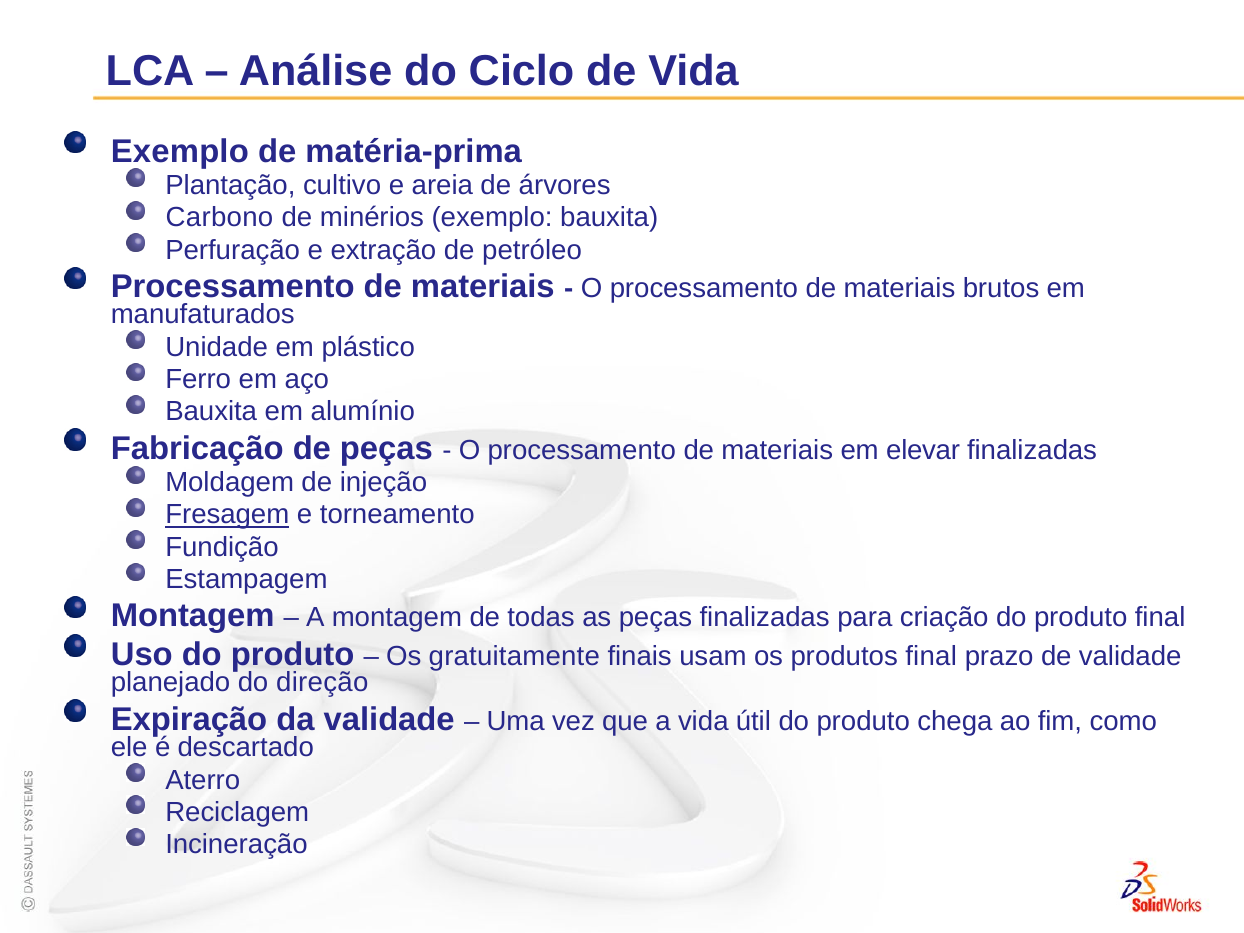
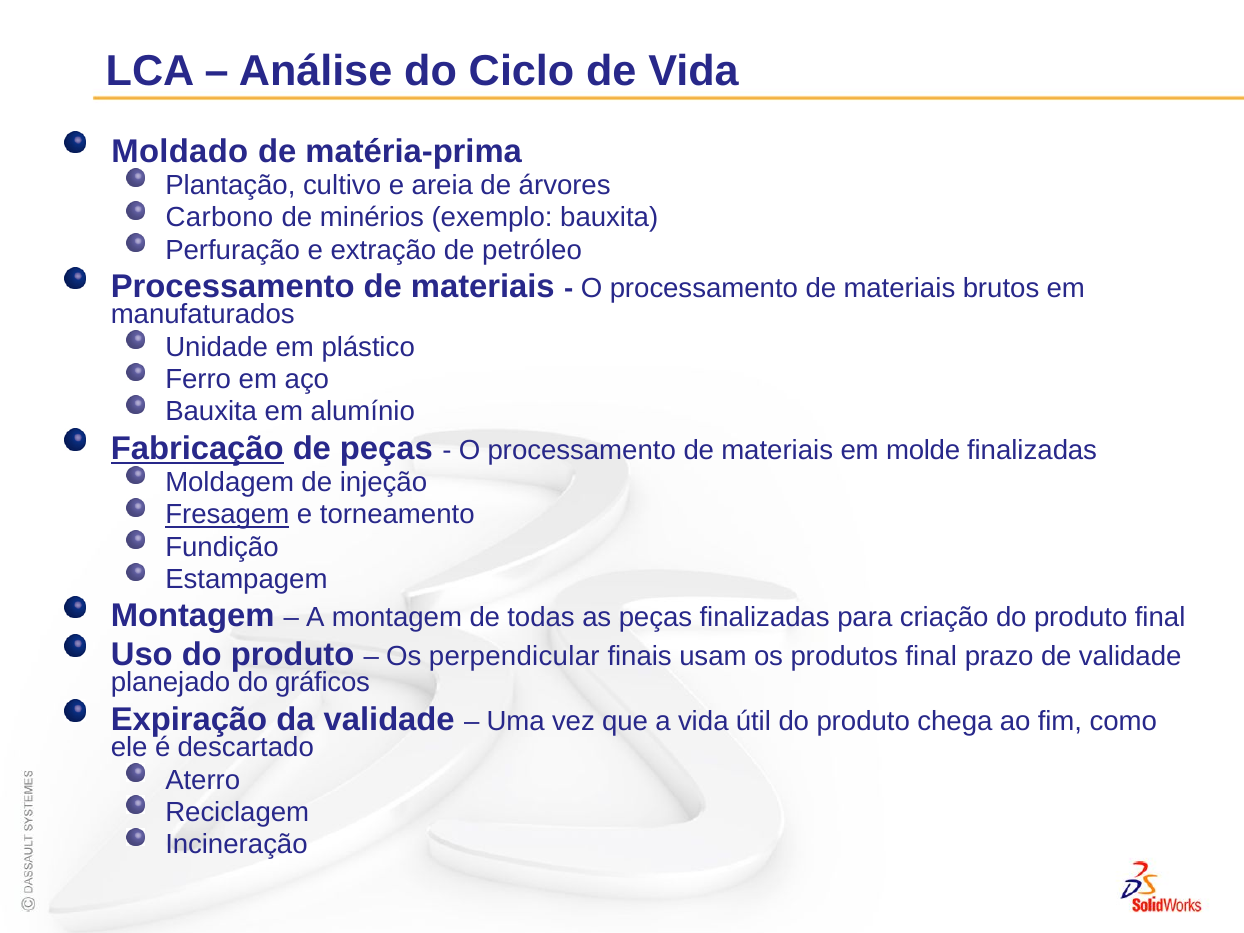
Exemplo: Exemplo -> Moldado (180, 151)
Fabricação underline: none -> present (197, 448)
elevar: elevar -> molde (923, 450)
gratuitamente: gratuitamente -> perpendicular (514, 656)
direção: direção -> gráficos (323, 683)
